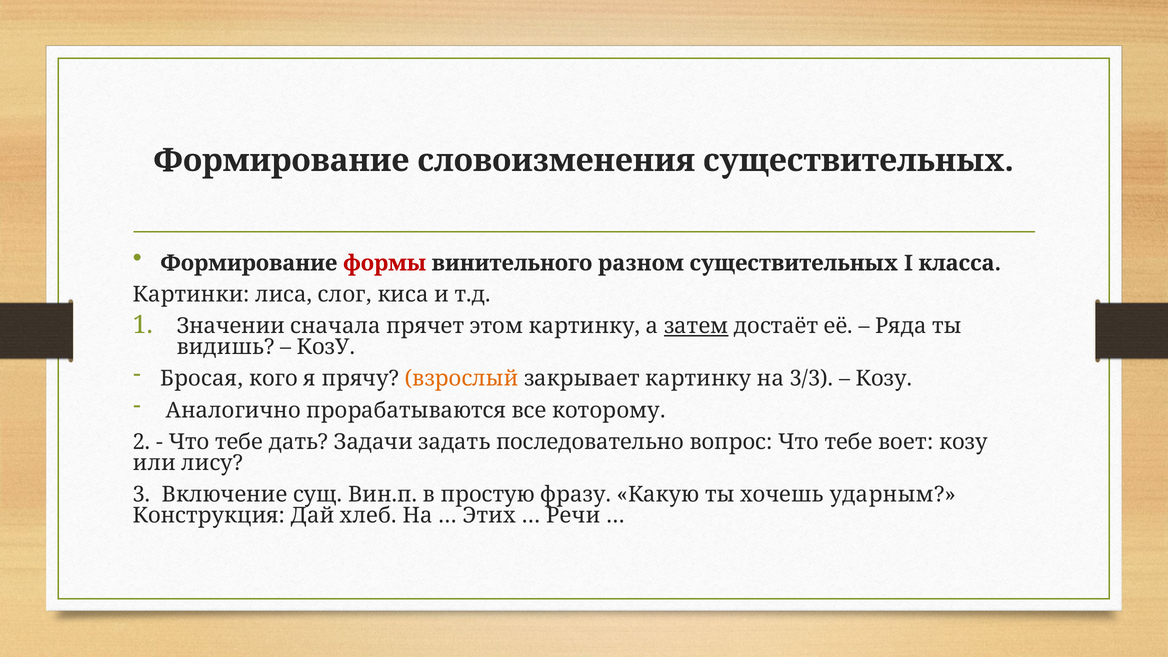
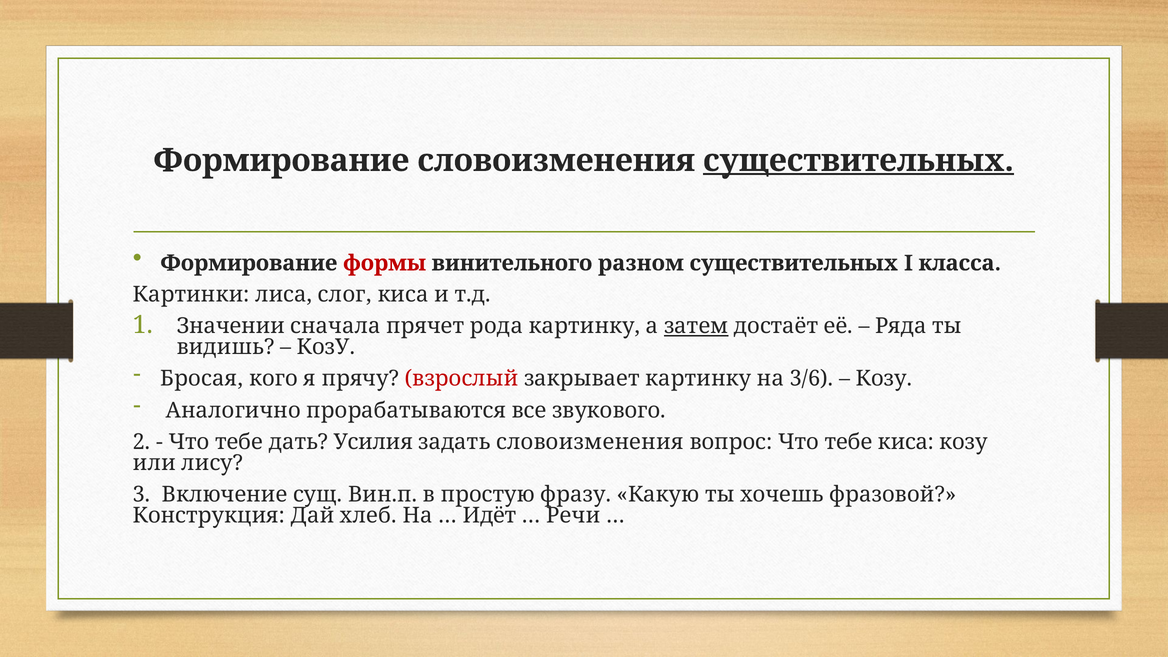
существительных underline: none -> present (858, 161)
этом: этом -> рода (497, 326)
взрослый colour: orange -> red (462, 379)
3/3: 3/3 -> 3/6 (812, 379)
которому: которому -> звукового (609, 410)
Задачи: Задачи -> Усилия (373, 442)
задать последовательно: последовательно -> словоизменения (590, 442)
тебе воет: воет -> киса (906, 442)
ударным: ударным -> фразовой (893, 494)
Этих: Этих -> Идёт (489, 515)
